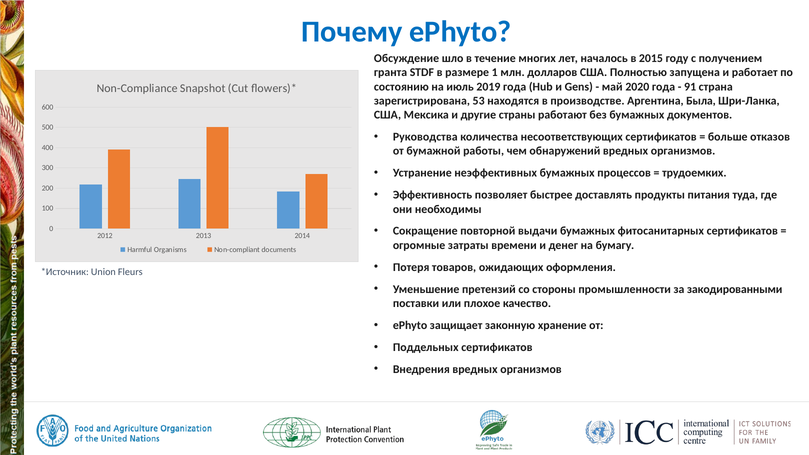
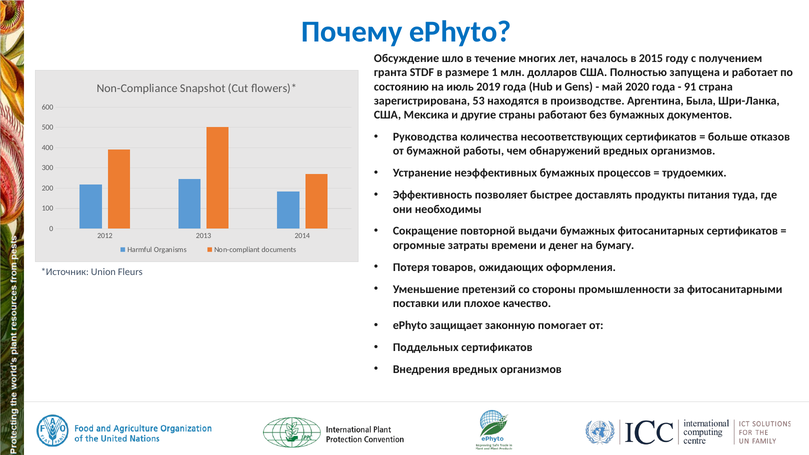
закодированными: закодированными -> фитосанитарными (735, 289)
хранение: хранение -> помогает (562, 325)
